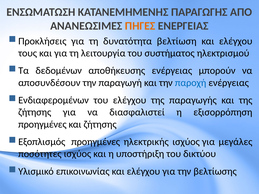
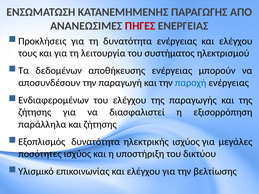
ΠΗΓΕΣ colour: orange -> red (140, 26)
δυνατότητα βελτίωση: βελτίωση -> ενέργειας (177, 41)
προηγμένες: προηγμένες -> παράλληλα (42, 124)
Εξοπλισμός προηγμένες: προηγμένες -> δυνατότητα (96, 142)
